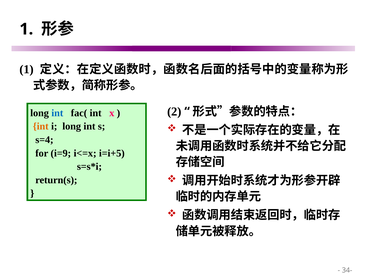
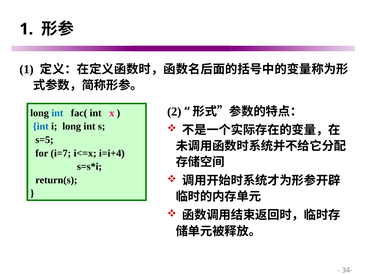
int colour: orange -> blue (41, 126)
s=4: s=4 -> s=5 (44, 140)
i=9: i=9 -> i=7 (61, 153)
i=i+5: i=i+5 -> i=i+4 (112, 153)
